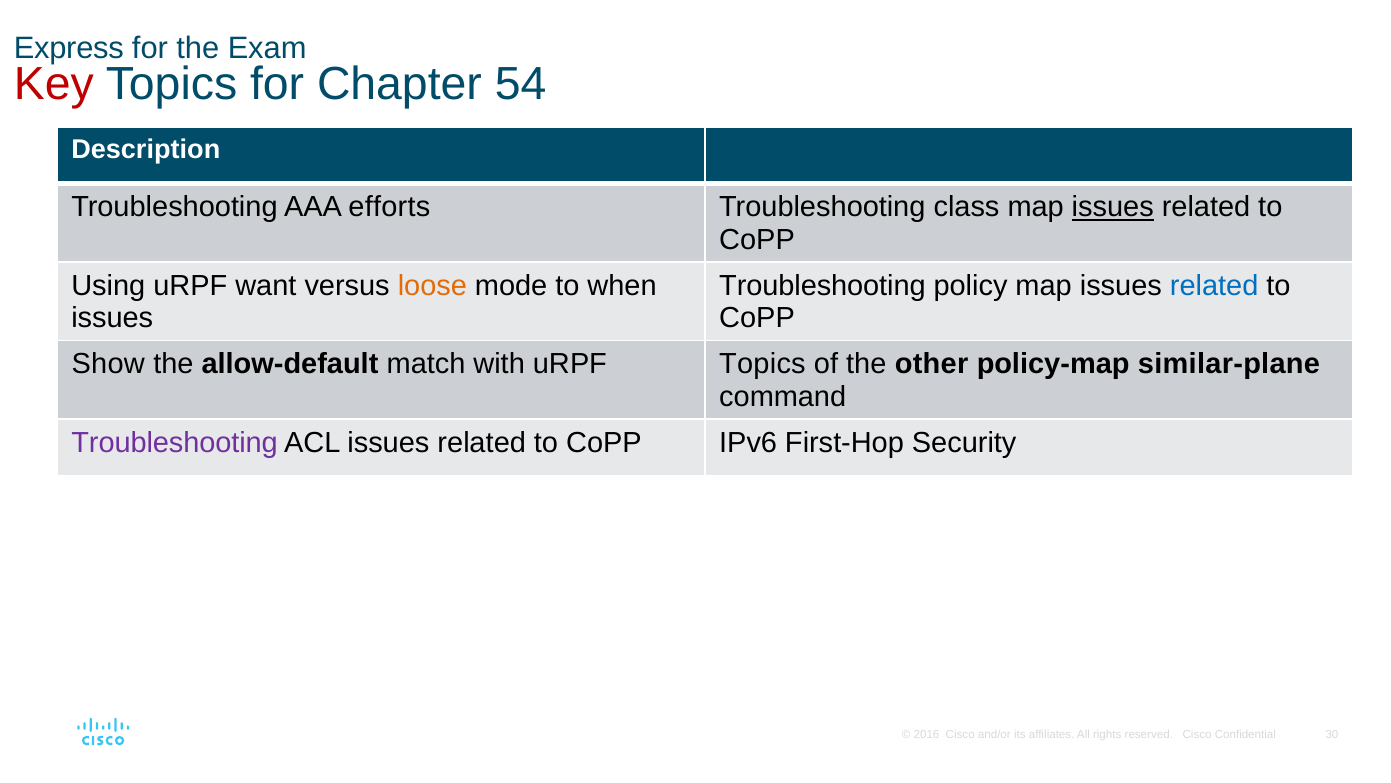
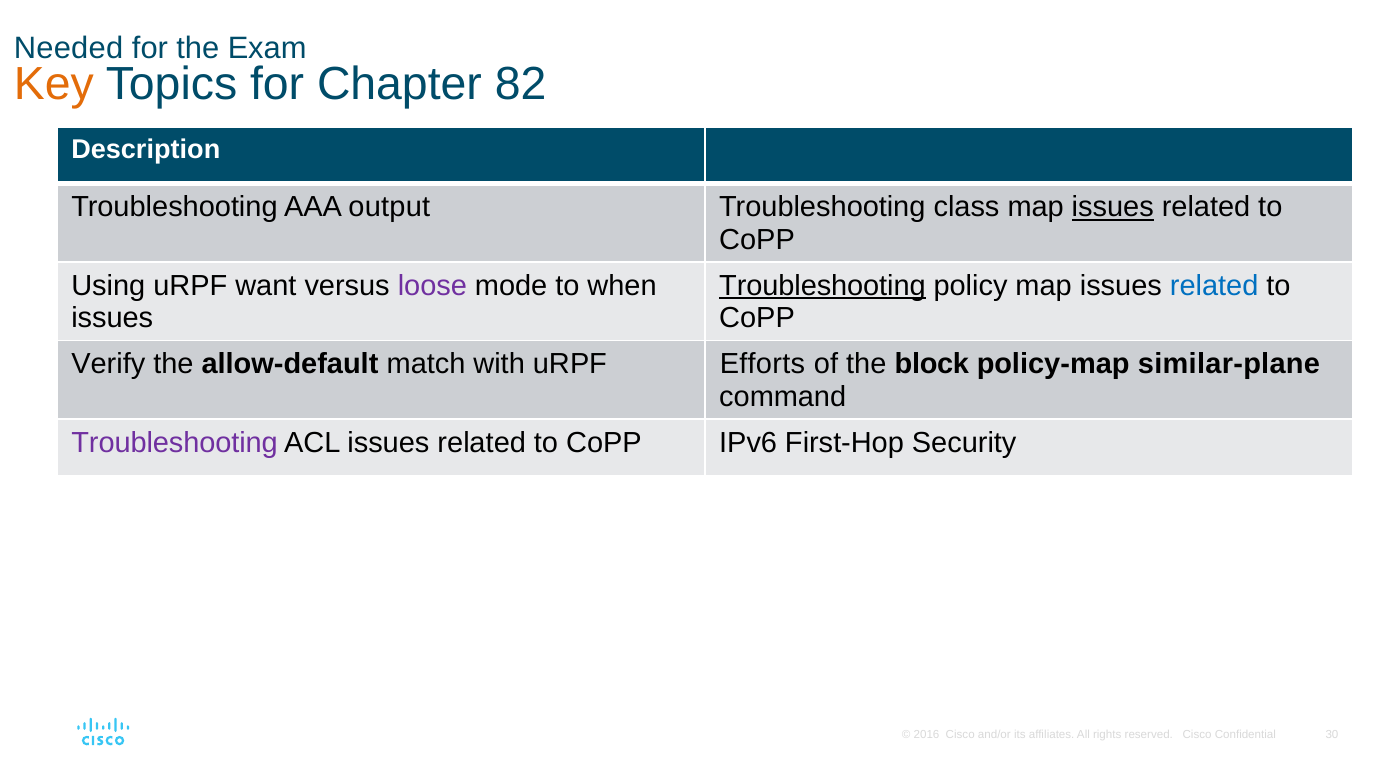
Express: Express -> Needed (69, 48)
Key colour: red -> orange (54, 84)
54: 54 -> 82 (521, 84)
efforts: efforts -> output (389, 207)
loose colour: orange -> purple (432, 286)
Troubleshooting underline: none -> present (822, 286)
Show: Show -> Verify (108, 364)
uRPF Topics: Topics -> Efforts (762, 364)
other: other -> block (932, 364)
